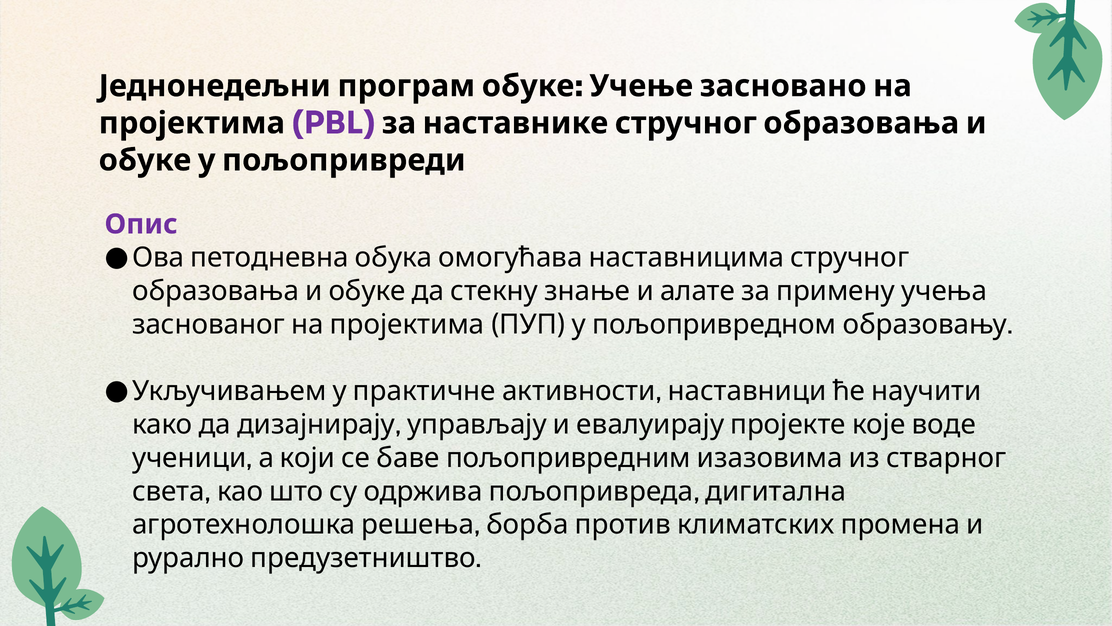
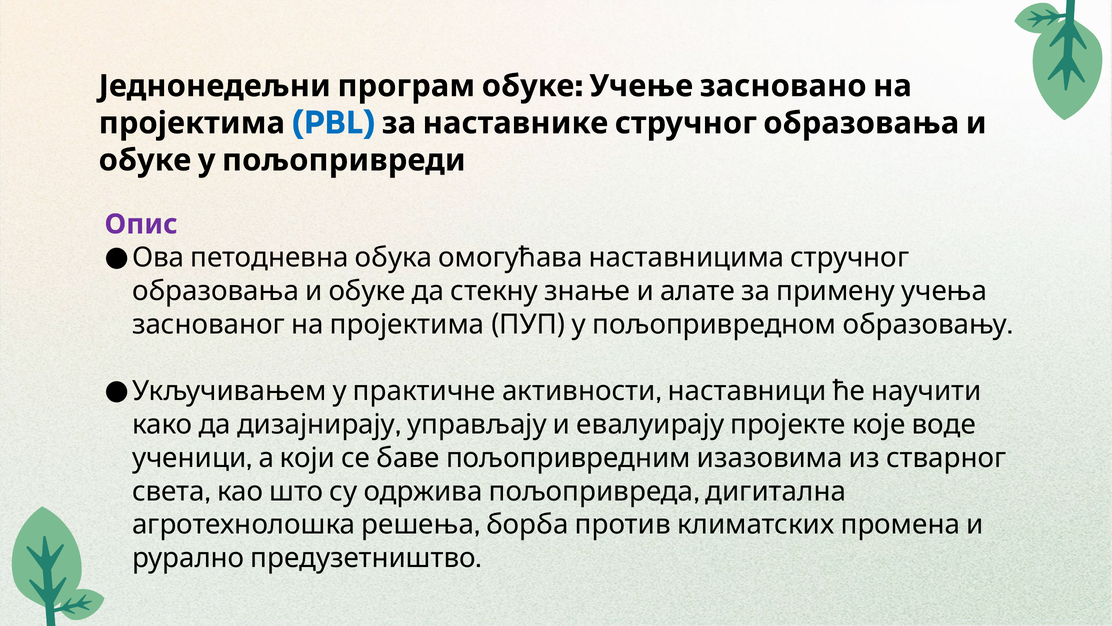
PBL colour: purple -> blue (334, 123)
